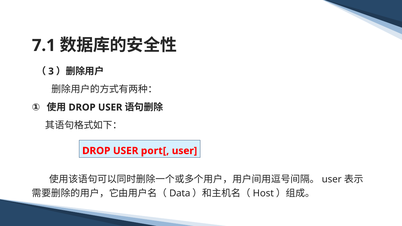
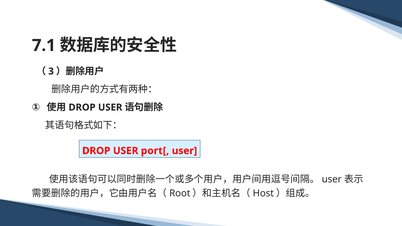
Data: Data -> Root (180, 193)
